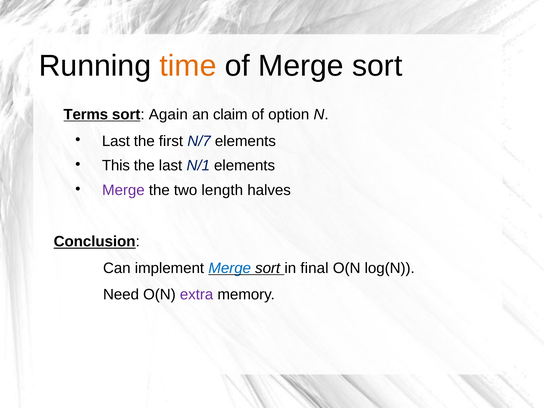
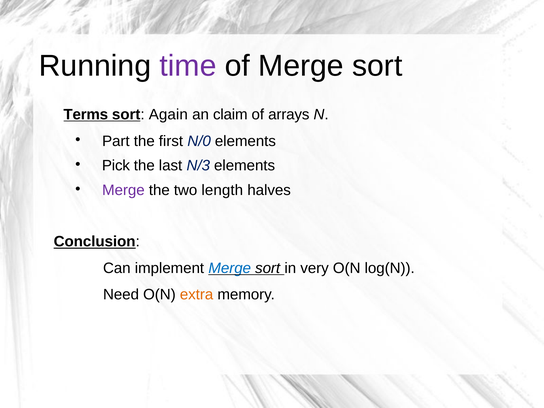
time colour: orange -> purple (188, 66)
option: option -> arrays (289, 114)
Last: Last -> Part (116, 141)
N/7: N/7 -> N/0 (199, 141)
This: This -> Pick (116, 166)
N/1: N/1 -> N/3 (198, 166)
final: final -> very (315, 268)
extra colour: purple -> orange (197, 295)
